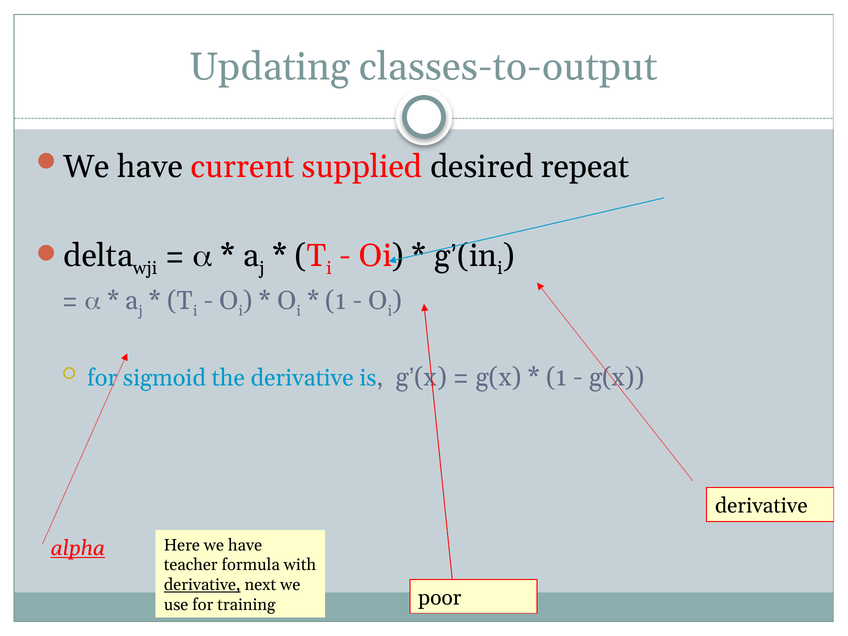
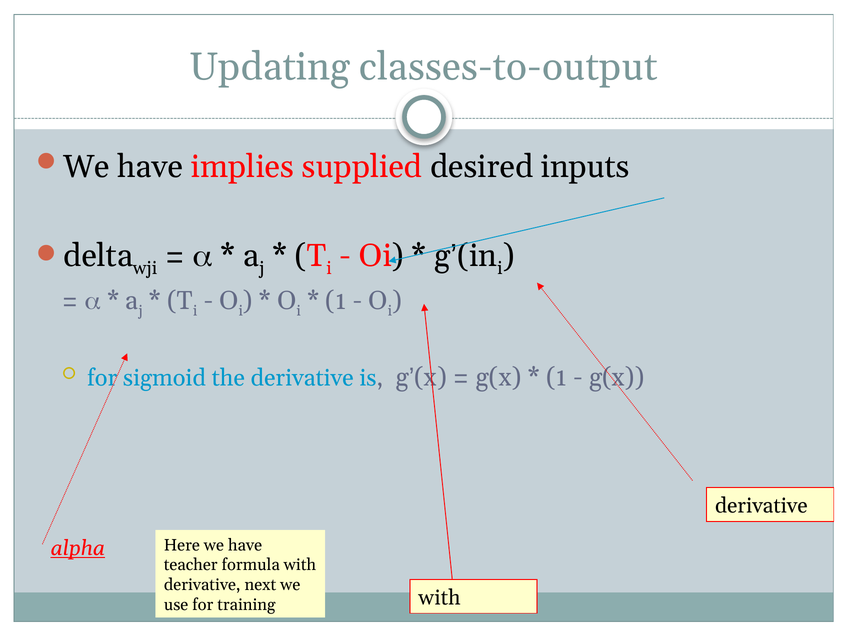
current: current -> implies (242, 167)
repeat: repeat -> inputs (585, 167)
derivative underline: present -> none (202, 585)
poor: poor -> with (440, 598)
